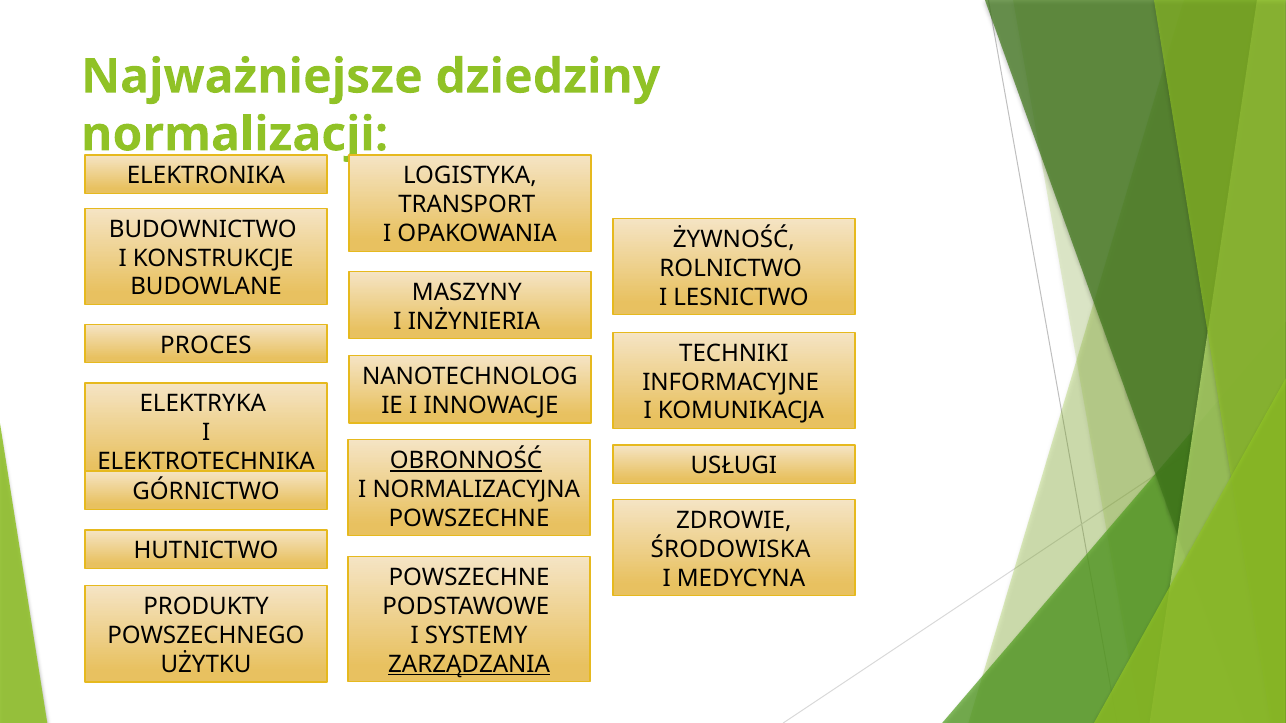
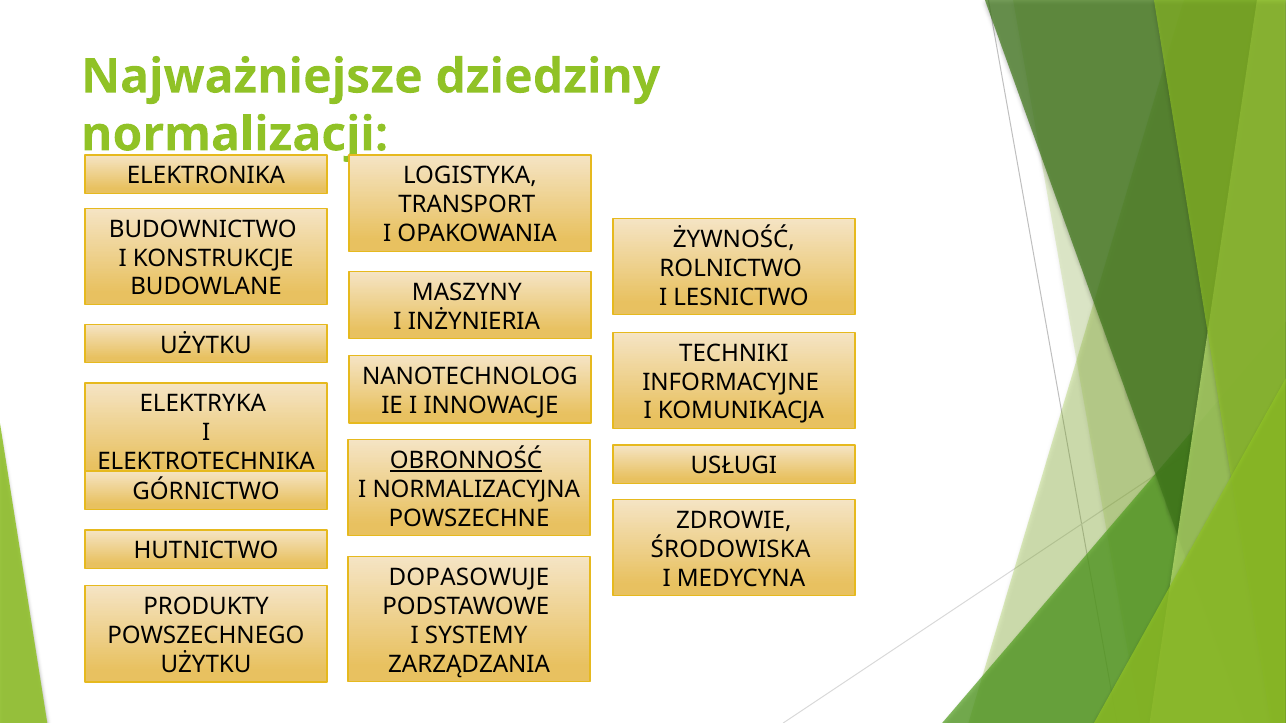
PROCES: PROCES -> UŻYTKU (206, 345)
POWSZECHNE: POWSZECHNE -> DOPASOWUJE (469, 578)
ZARZĄDZANIA underline: present -> none (469, 665)
